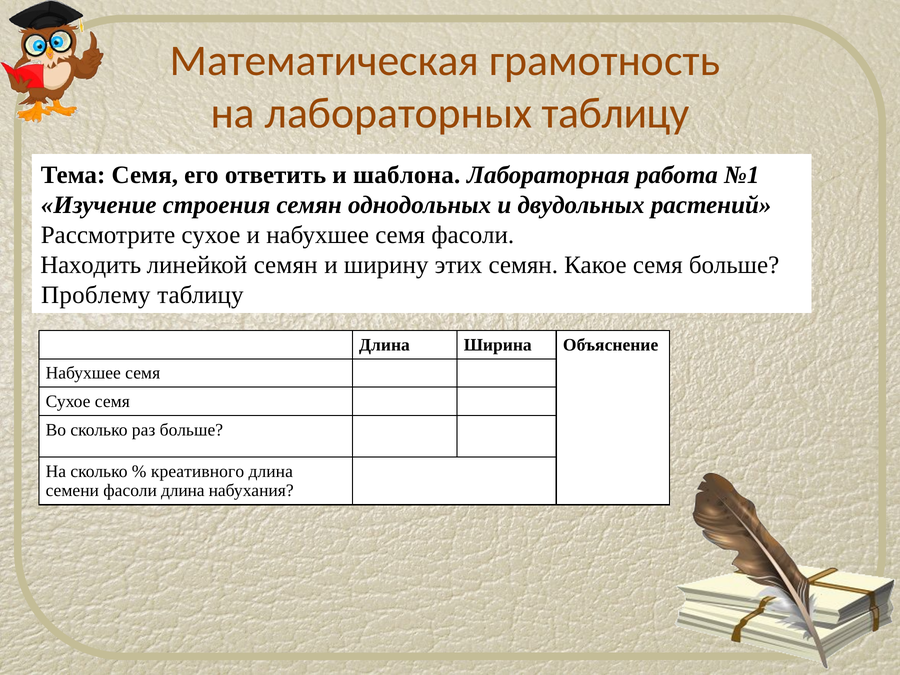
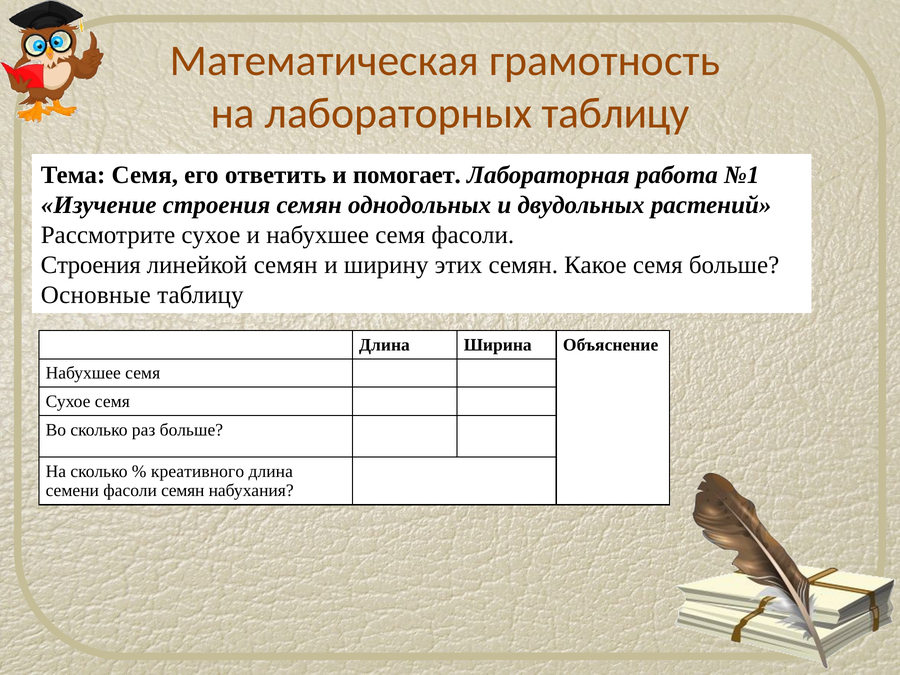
шаблона: шаблона -> помогает (407, 175)
Находить: Находить -> Строения (91, 265)
Проблему: Проблему -> Основные (96, 295)
фасоли длина: длина -> семян (183, 491)
